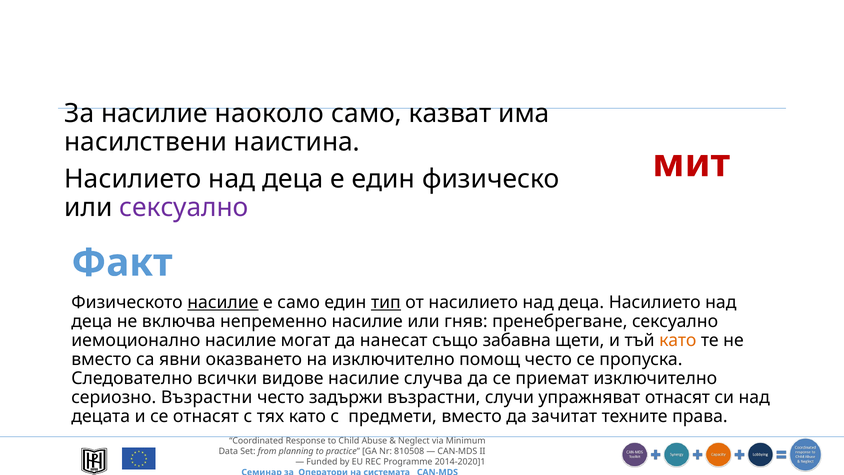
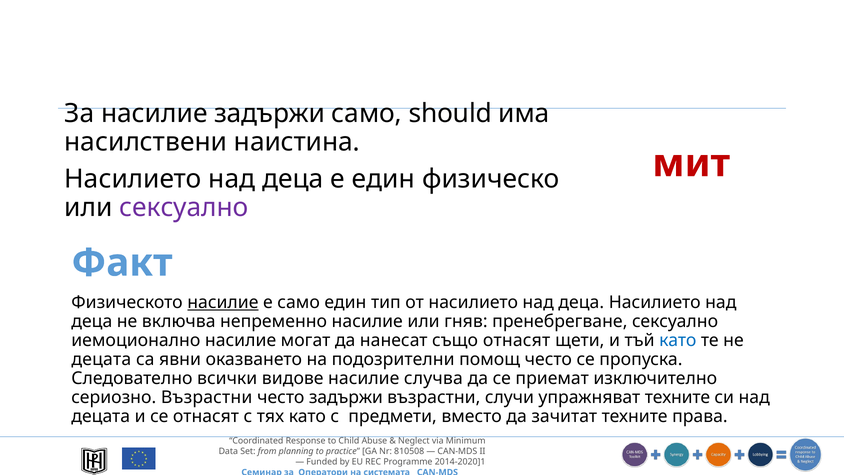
насилие наоколо: наоколо -> задържи (270, 113)
казват: казват -> should (450, 113)
тип underline: present -> none (386, 302)
също забавна: забавна -> отнасят (517, 340)
като colour: orange -> blue (678, 340)
вместо: вместо -> децата (101, 359)
на изключително: изключително -> подозрителни (393, 359)
упражняват отнасят: отнасят -> техните (677, 397)
